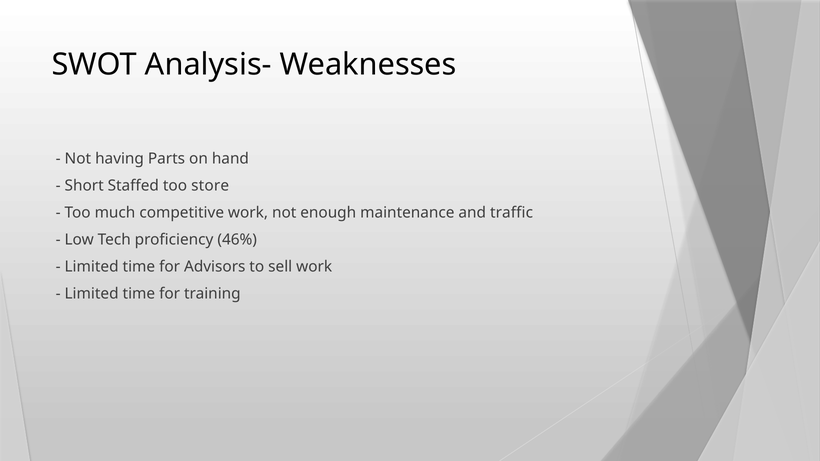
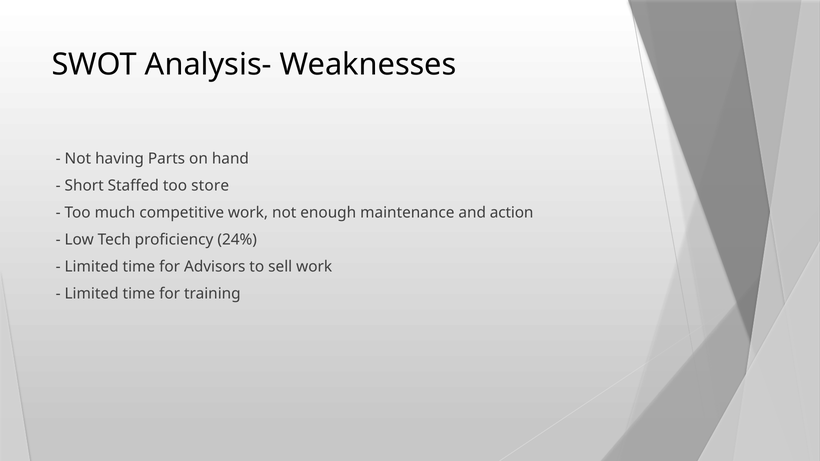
traffic: traffic -> action (512, 213)
46%: 46% -> 24% (237, 240)
